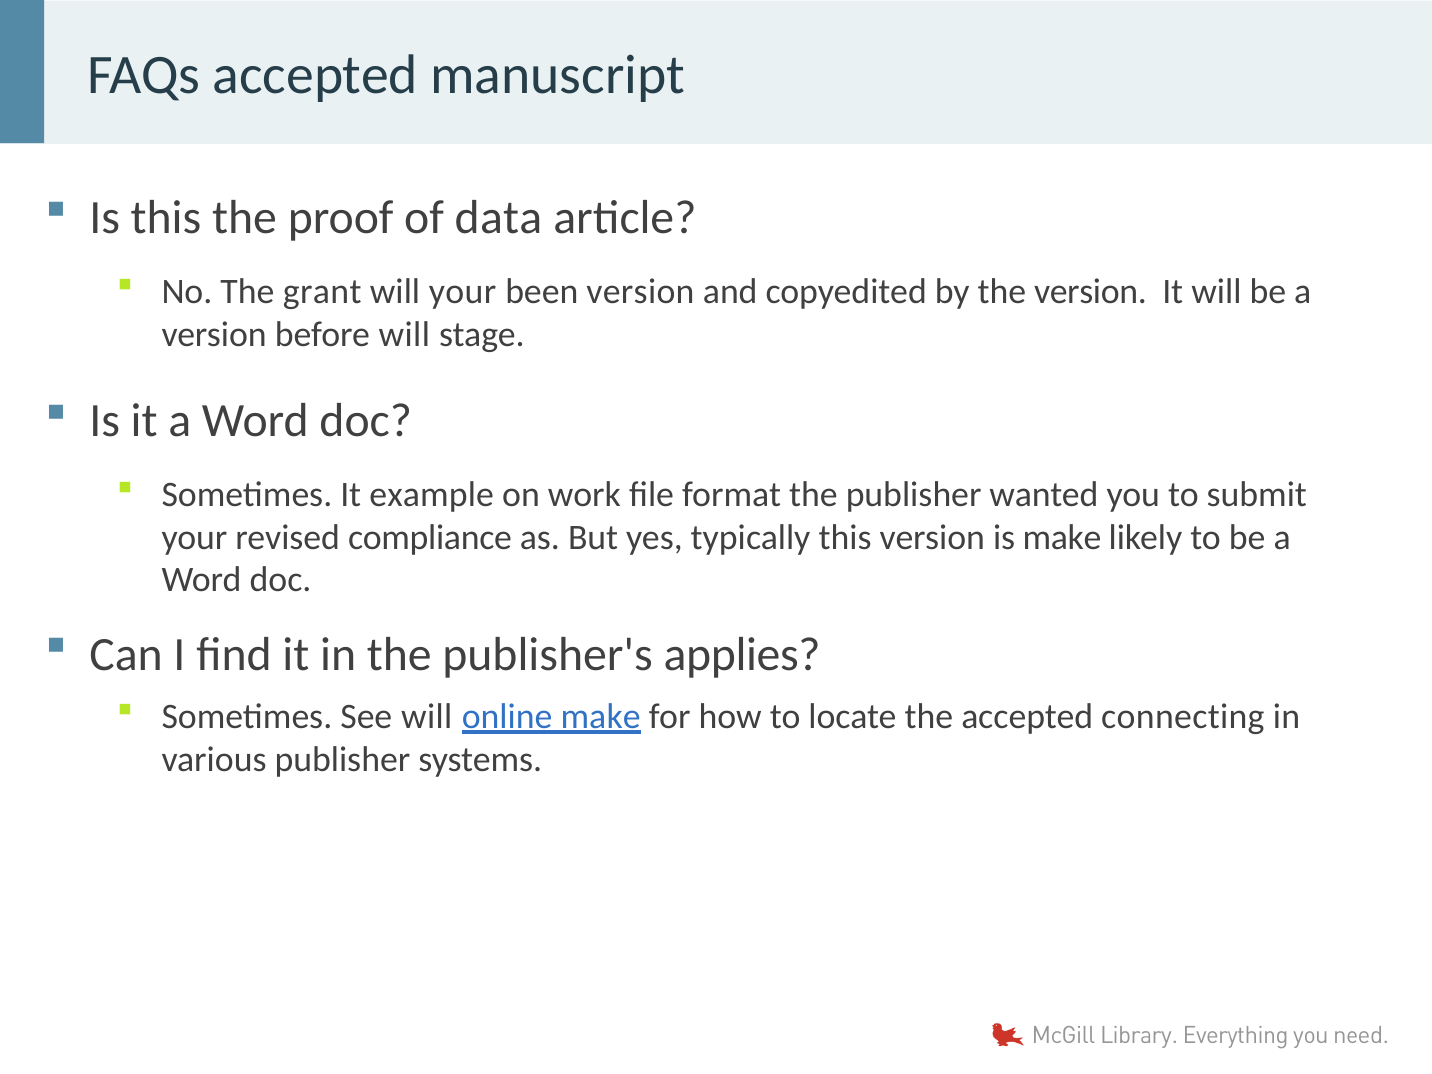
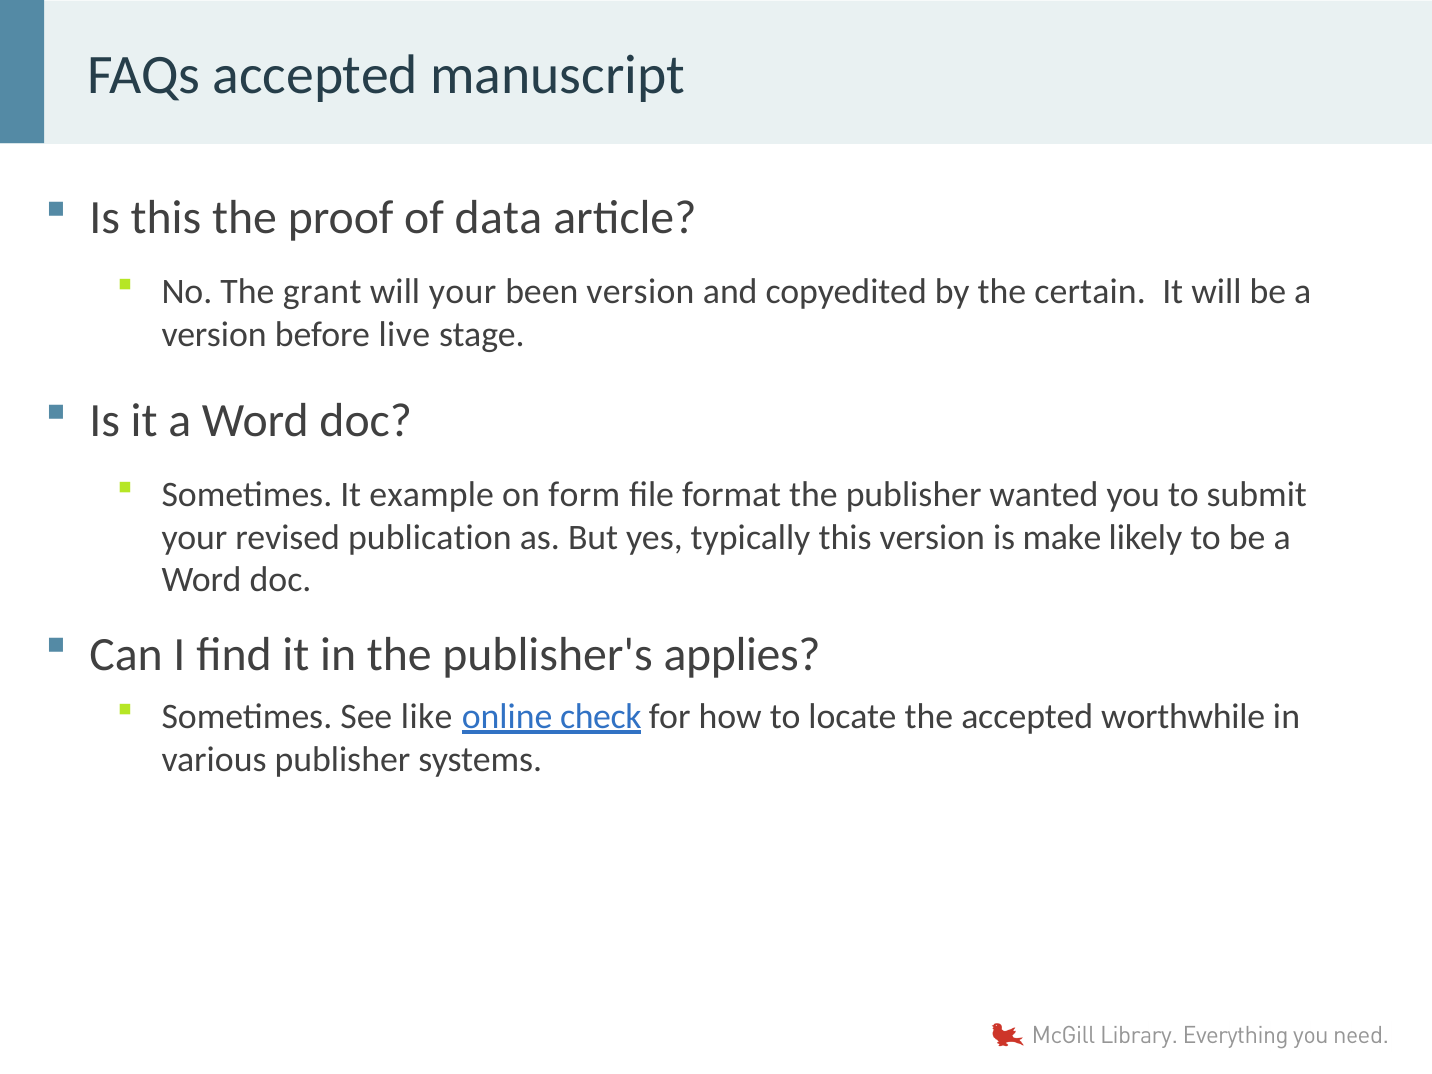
the version: version -> certain (1090, 291)
before will: will -> live (404, 334)
work: work -> form (584, 494)
compliance: compliance -> publication (430, 537)
See will: will -> like (427, 716)
online make: make -> check (601, 716)
connecting: connecting -> worthwhile (1183, 716)
